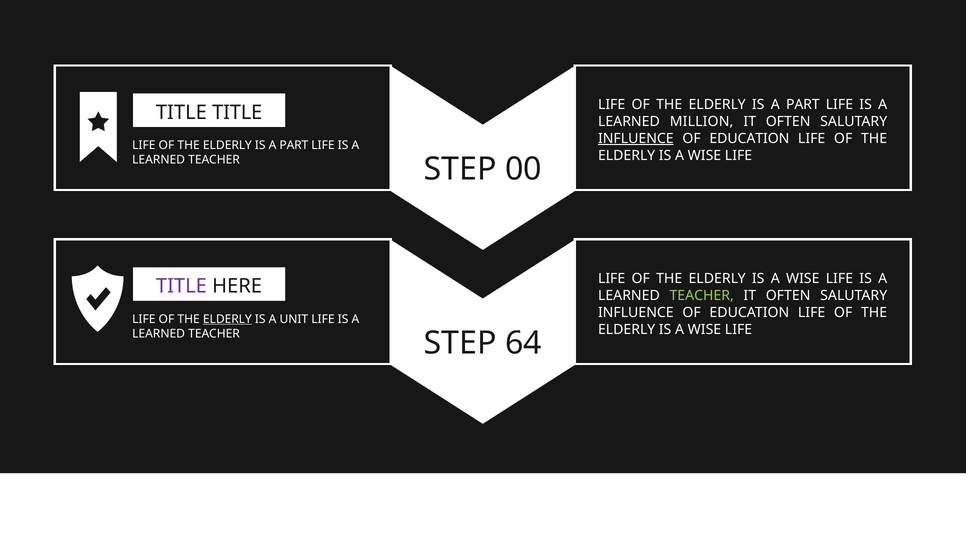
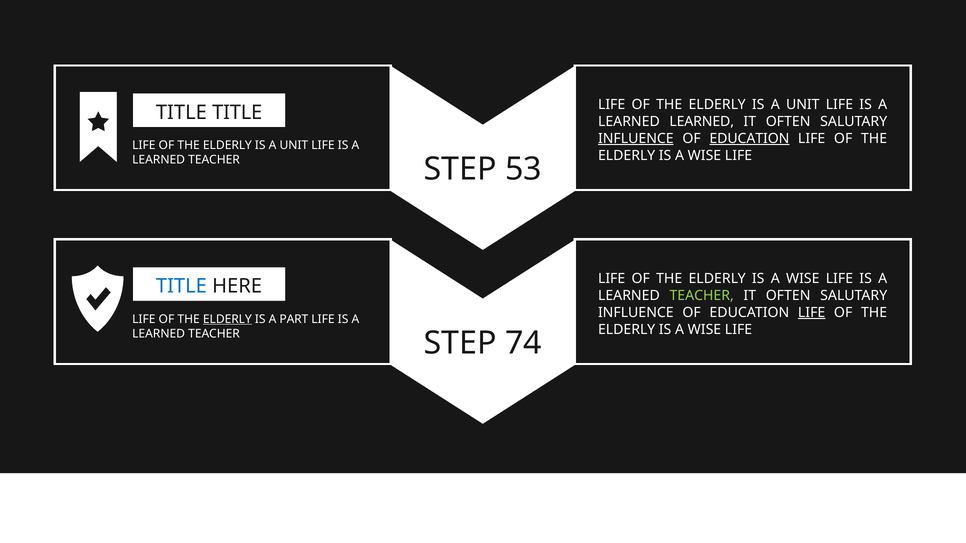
PART: PART -> UNIT (803, 105)
LEARNED MILLION: MILLION -> LEARNED (702, 122)
EDUCATION underline: none -> present (749, 139)
PART: PART -> UNIT (294, 145)
00: 00 -> 53 (523, 169)
TITLE colour: purple -> blue (181, 286)
LIFE underline: none -> present (812, 313)
UNIT: UNIT -> PART (294, 319)
64: 64 -> 74 (523, 343)
